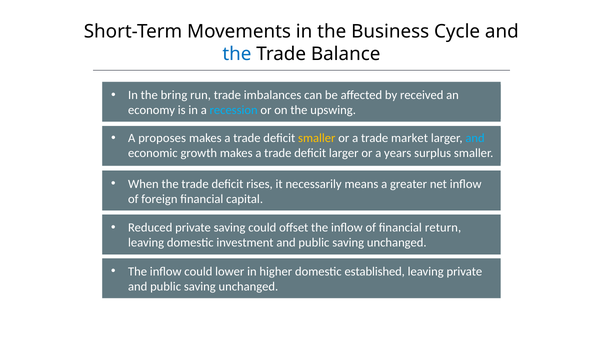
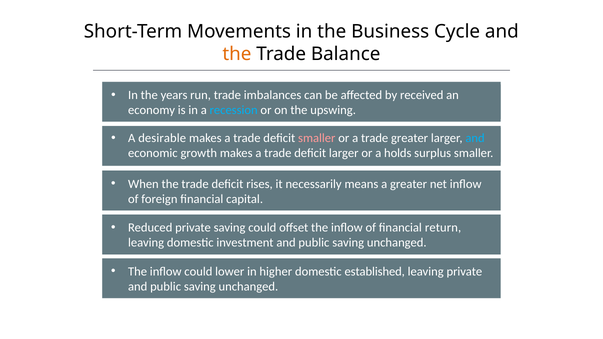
the colour: blue -> orange (237, 54)
bring: bring -> years (174, 95)
proposes: proposes -> desirable (162, 138)
smaller colour: yellow -> pink (317, 138)
trade market: market -> greater (410, 138)
years: years -> holds (398, 153)
